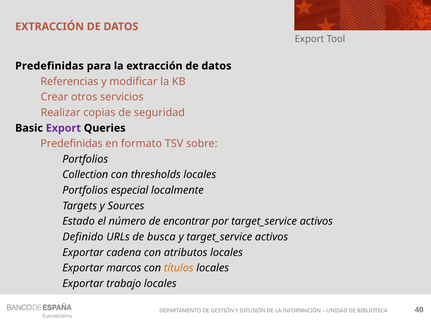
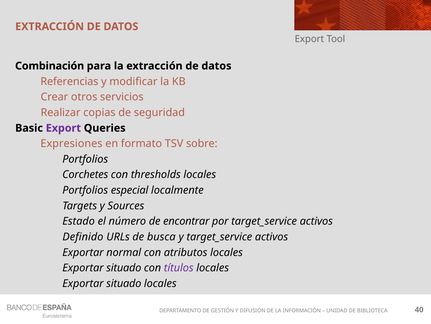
Predefinidas: Predefinidas -> Combinación (50, 66)
Predefinidas: Predefinidas -> Expresiones (71, 143)
Collection: Collection -> Corchetes (85, 174)
cadena: cadena -> normal (124, 252)
marcos: marcos -> situado (124, 267)
títulos colour: orange -> purple (179, 267)
trabajo: trabajo -> situado (124, 283)
